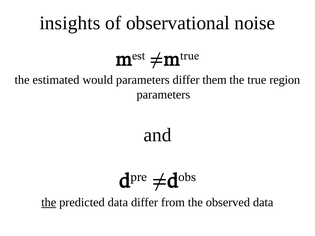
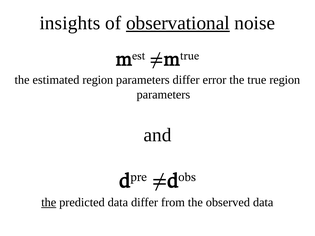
observational underline: none -> present (178, 23)
estimated would: would -> region (98, 80)
them: them -> error (214, 80)
